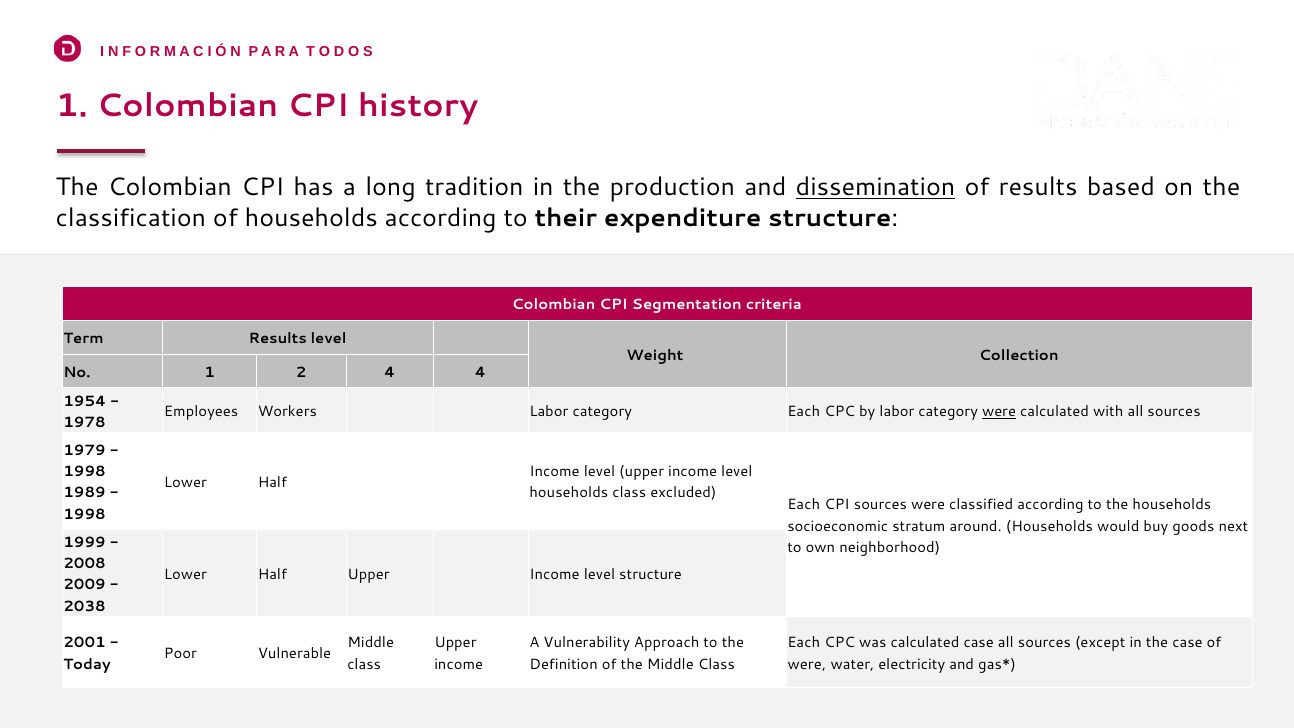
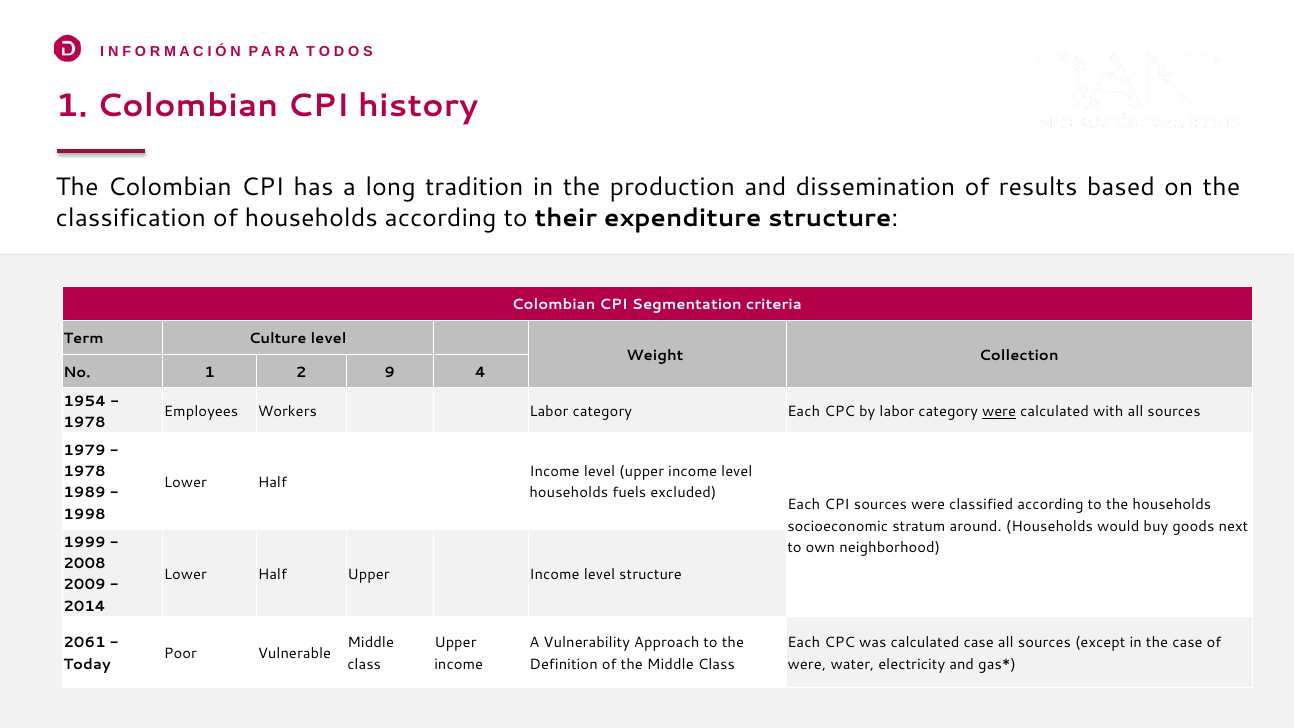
dissemination underline: present -> none (876, 188)
Term Results: Results -> Culture (278, 339)
2 4: 4 -> 9 (390, 372)
1998: 1998 -> 1978 (85, 472)
households class: class -> fuels (629, 493)
2038: 2038 -> 2014 (85, 606)
2001: 2001 -> 2061 (85, 643)
